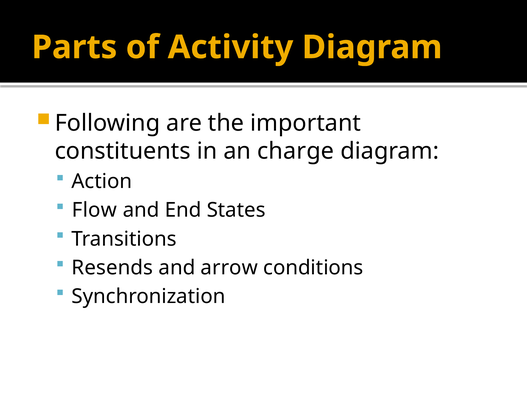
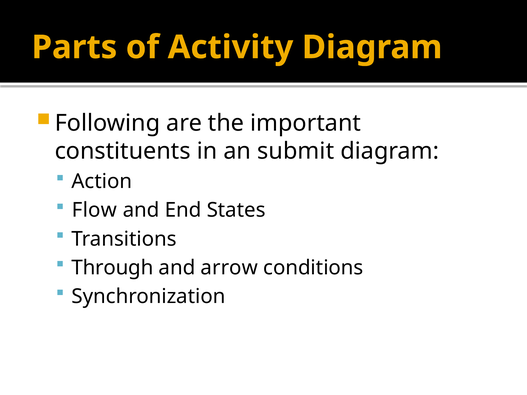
charge: charge -> submit (296, 151)
Resends: Resends -> Through (113, 268)
